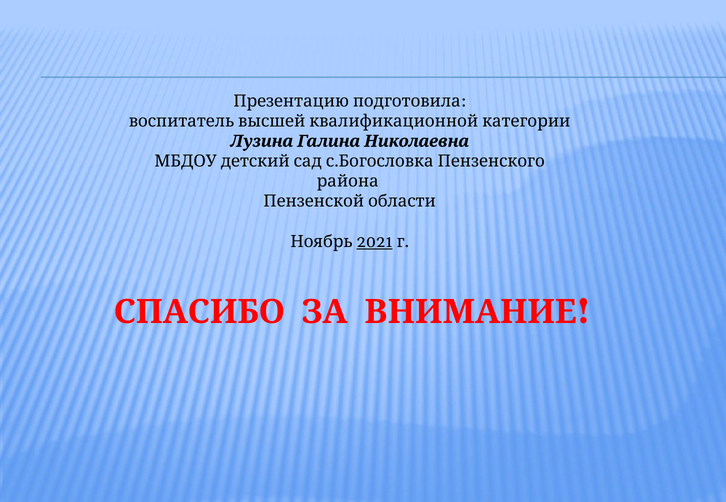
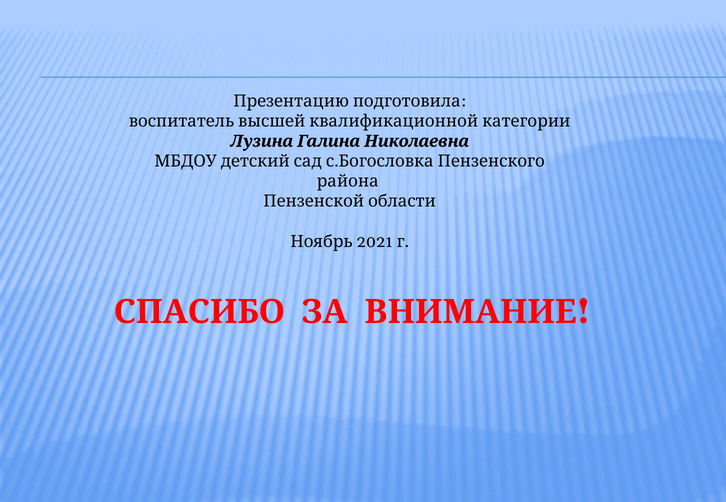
2021 underline: present -> none (375, 242)
